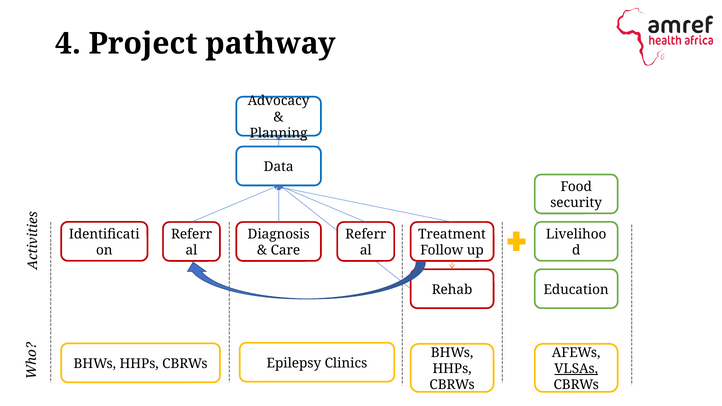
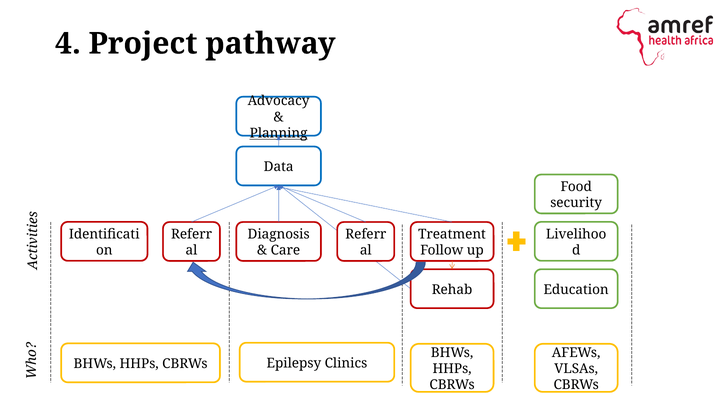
VLSAs underline: present -> none (576, 369)
